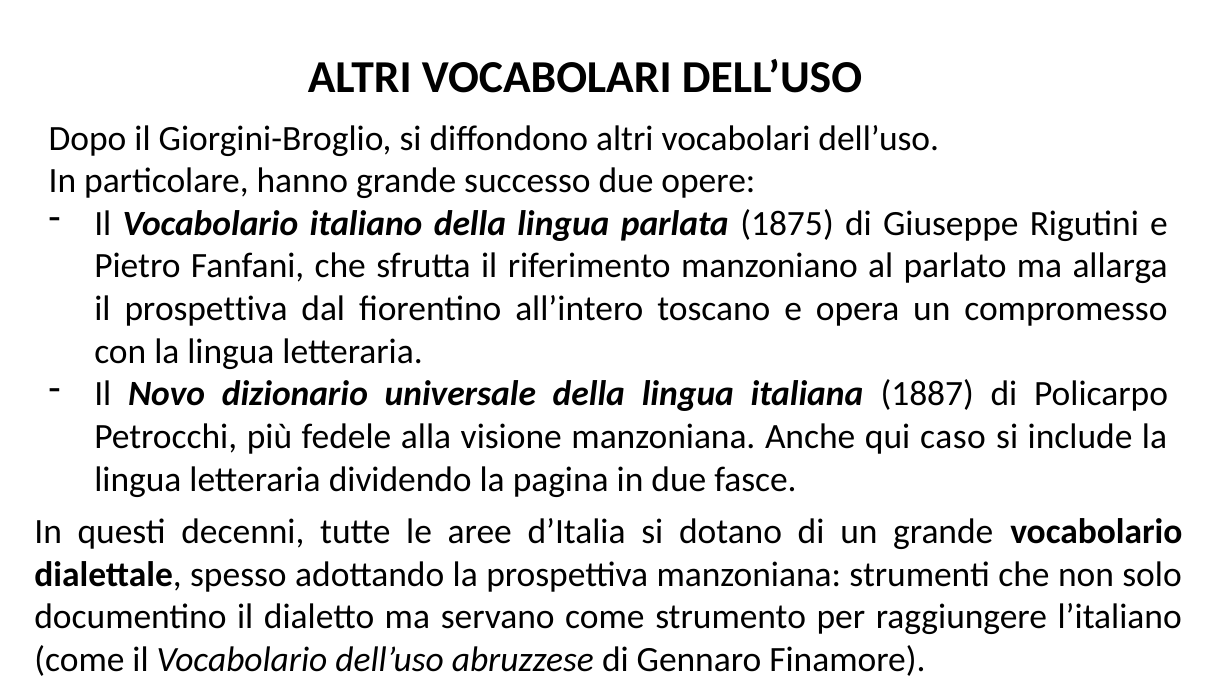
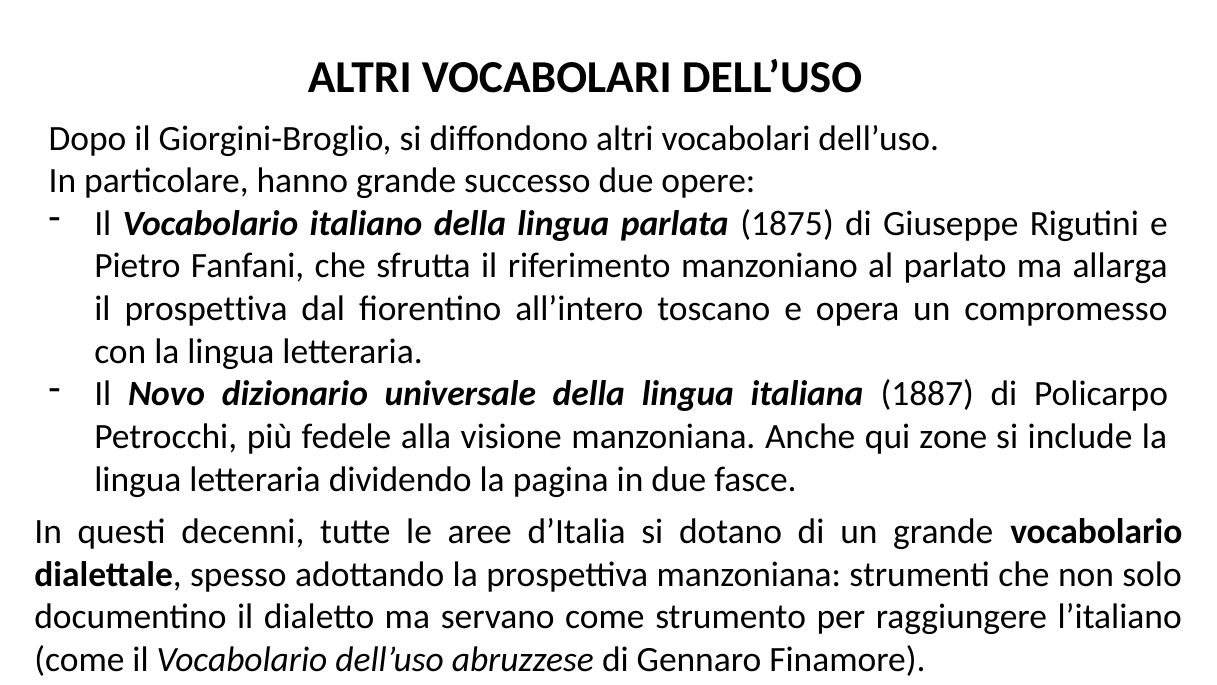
caso: caso -> zone (953, 437)
